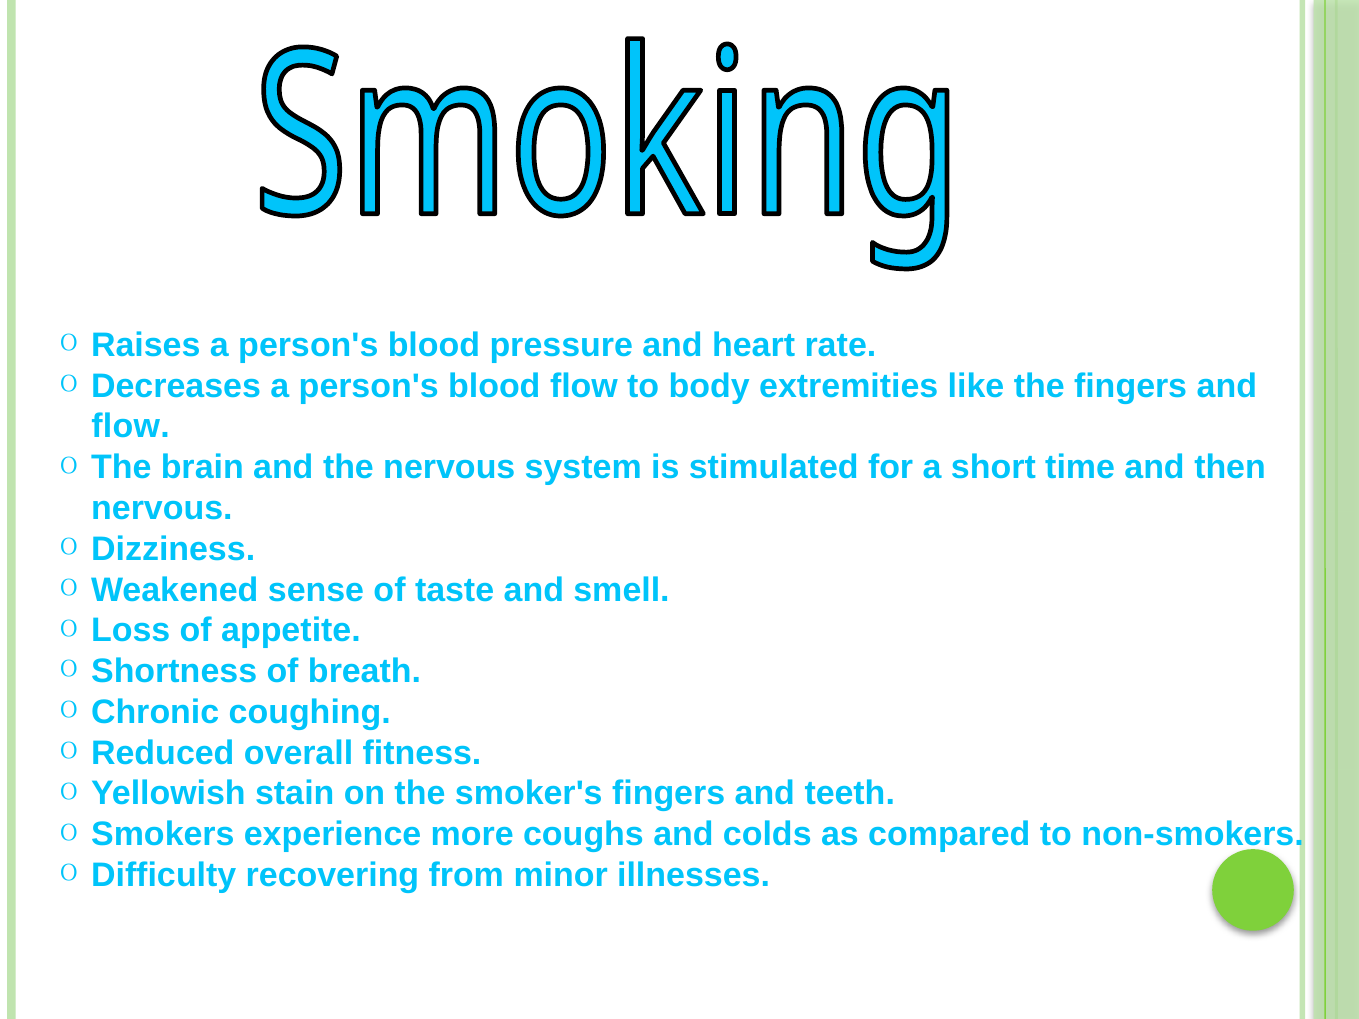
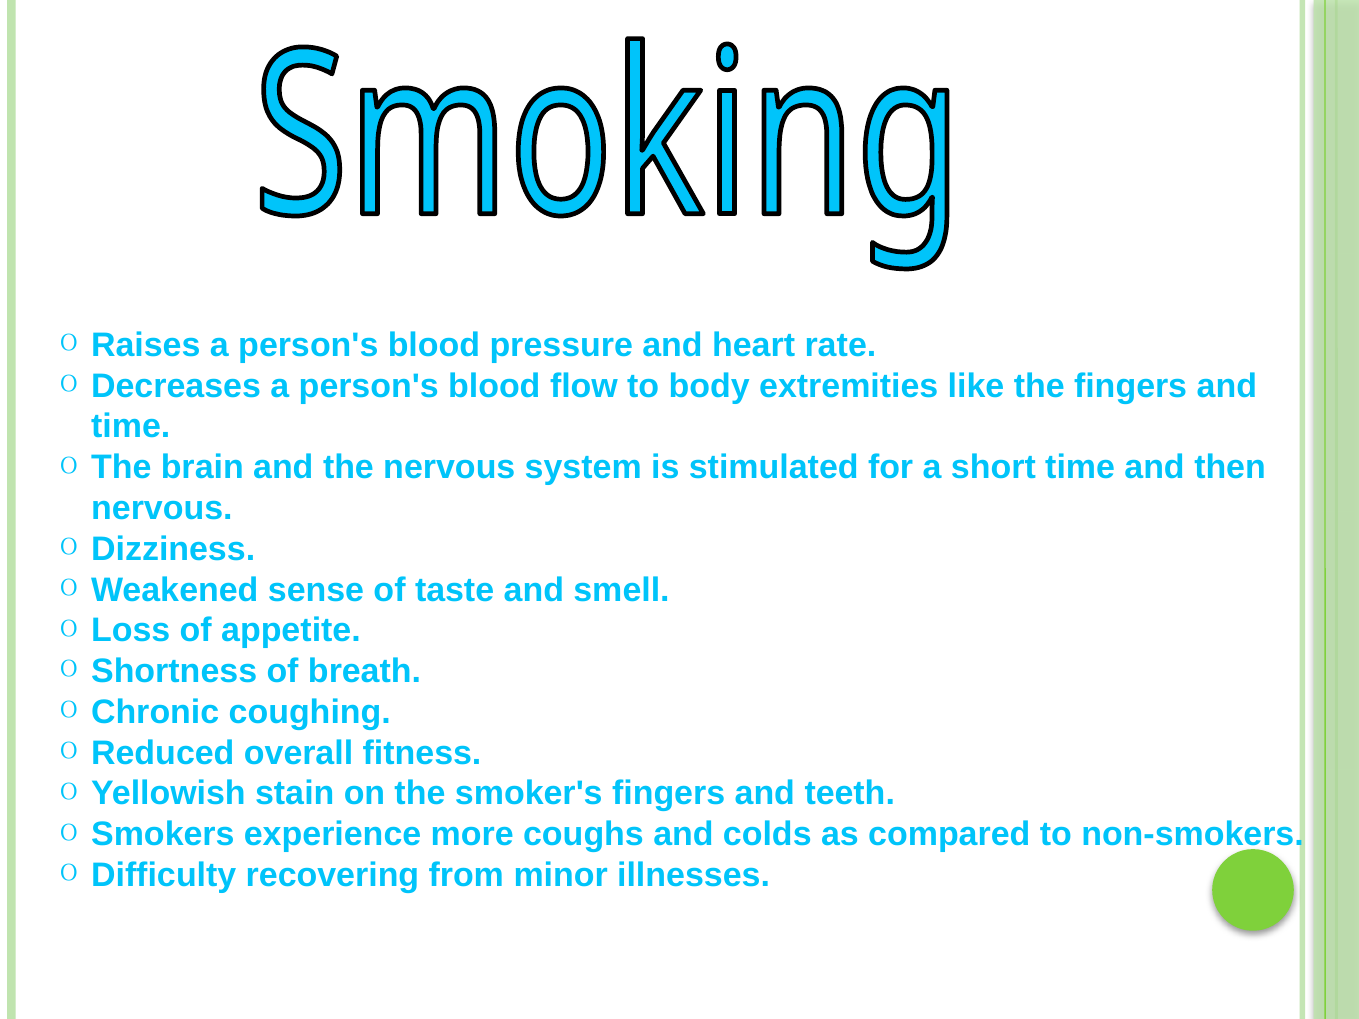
flow: flow -> time (131, 427)
